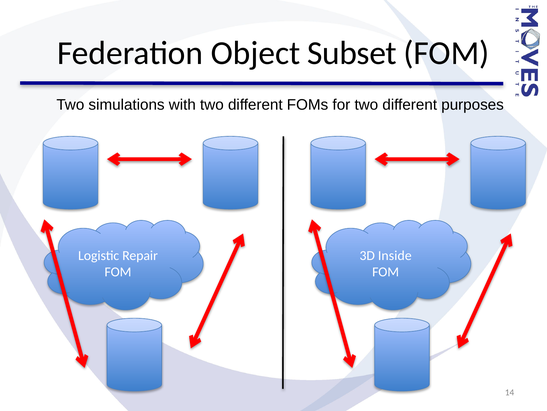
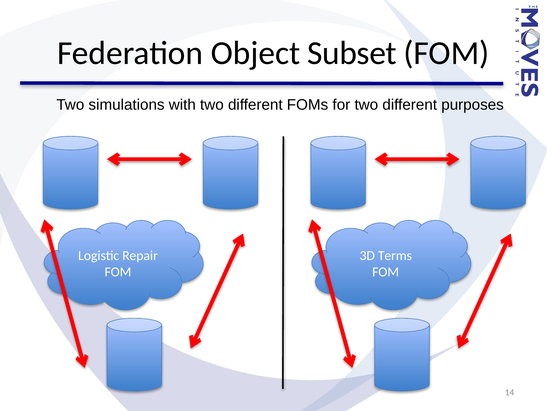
Inside: Inside -> Terms (395, 255)
